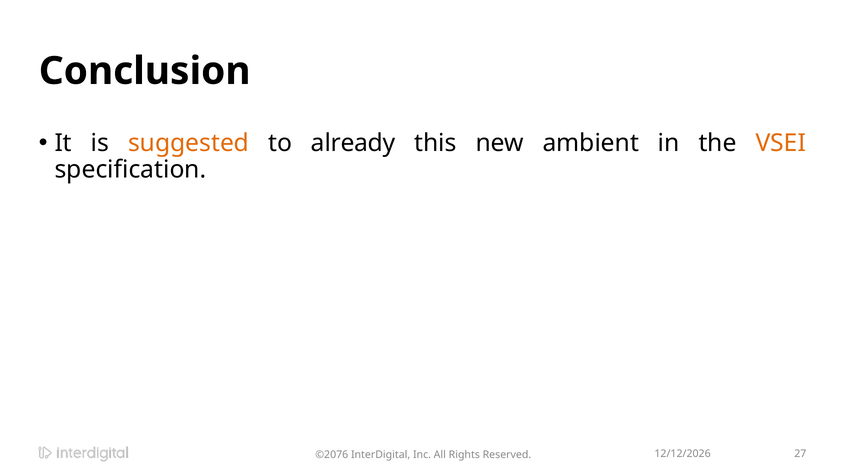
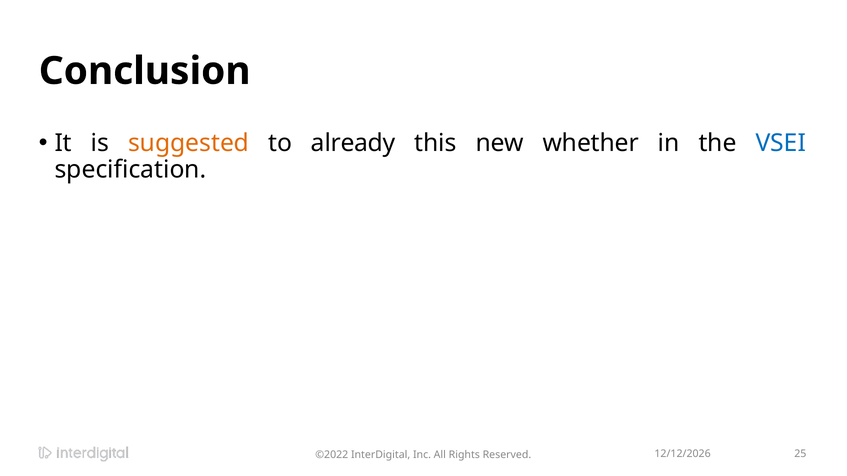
ambient: ambient -> whether (591, 143)
VSEI colour: orange -> blue (781, 143)
27: 27 -> 25 (800, 454)
©2076: ©2076 -> ©2022 (332, 455)
